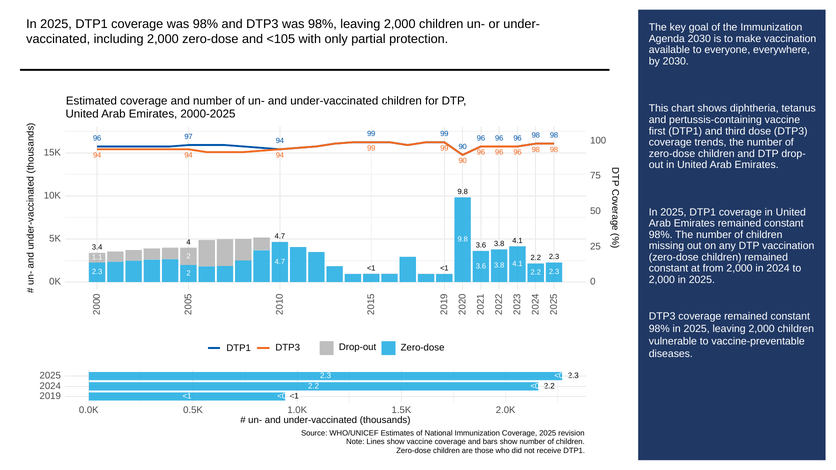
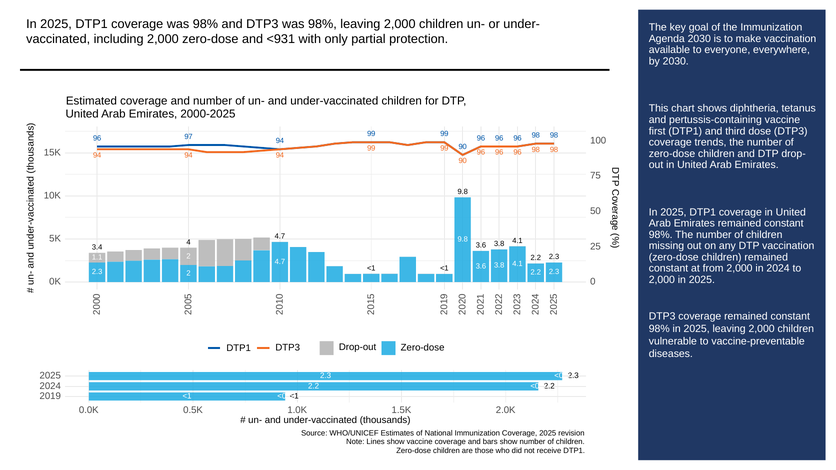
<105: <105 -> <931 (281, 39)
